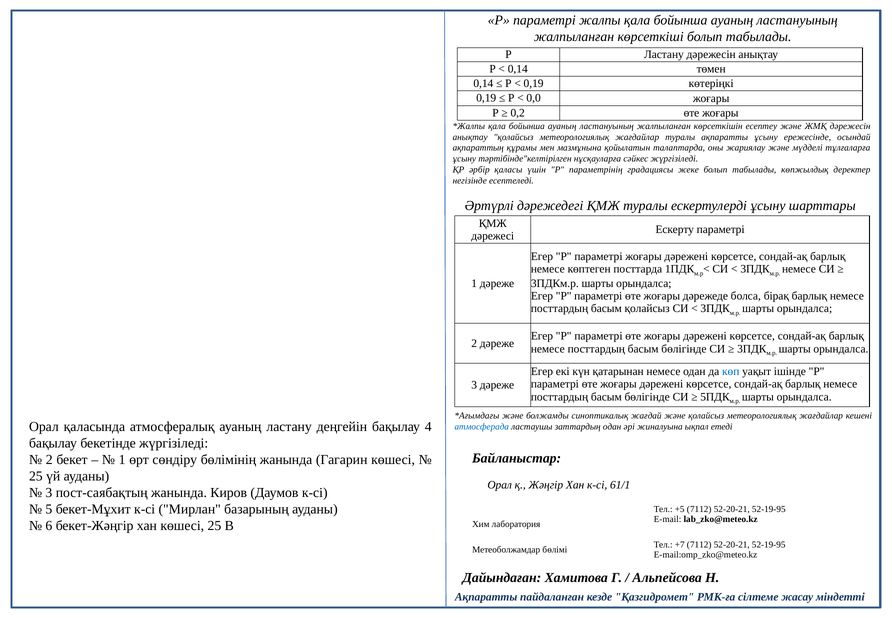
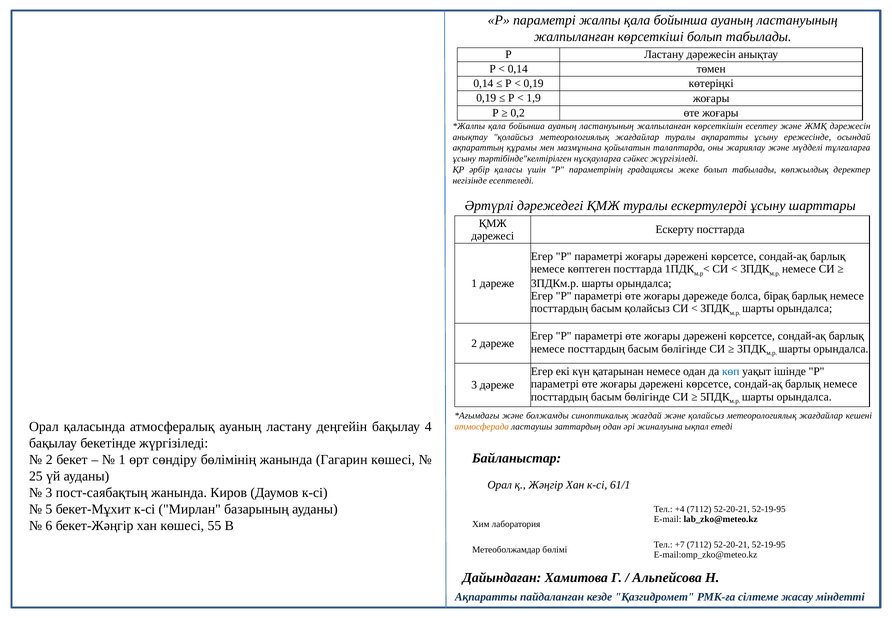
0,0: 0,0 -> 1,9 (534, 98)
Ескерту параметрі: параметрі -> посттарда (721, 229)
атмосферада colour: blue -> orange (482, 426)
+5: +5 -> +4 (680, 509)
көшесі 25: 25 -> 55 (214, 525)
